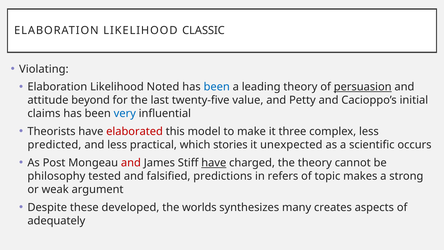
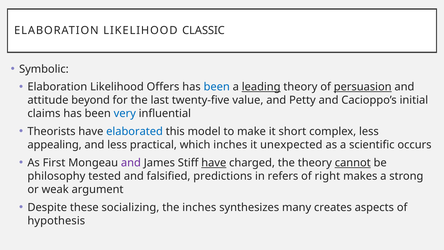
Violating: Violating -> Symbolic (44, 69)
Noted: Noted -> Offers (163, 87)
leading underline: none -> present (261, 87)
elaborated colour: red -> blue (135, 131)
three: three -> short (292, 131)
predicted: predicted -> appealing (55, 145)
which stories: stories -> inches (230, 145)
Post: Post -> First (54, 163)
and colour: red -> purple (131, 163)
cannot underline: none -> present (353, 163)
topic: topic -> right (327, 176)
developed: developed -> socializing (130, 207)
the worlds: worlds -> inches (199, 207)
adequately: adequately -> hypothesis (56, 221)
